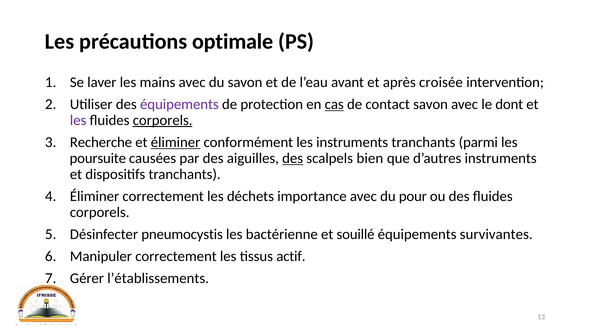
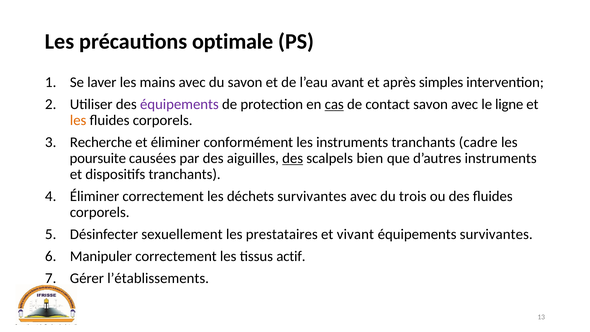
croisée: croisée -> simples (441, 82)
dont: dont -> ligne (509, 104)
les colour: purple -> orange (78, 120)
corporels underline: present -> none (163, 120)
éliminer underline: present -> none (176, 142)
parmi: parmi -> cadre (478, 142)
déchets importance: importance -> survivantes (312, 196)
pour: pour -> trois (413, 196)
pneumocystis: pneumocystis -> sexuellement (182, 234)
bactérienne: bactérienne -> prestataires (282, 234)
souillé: souillé -> vivant (355, 234)
